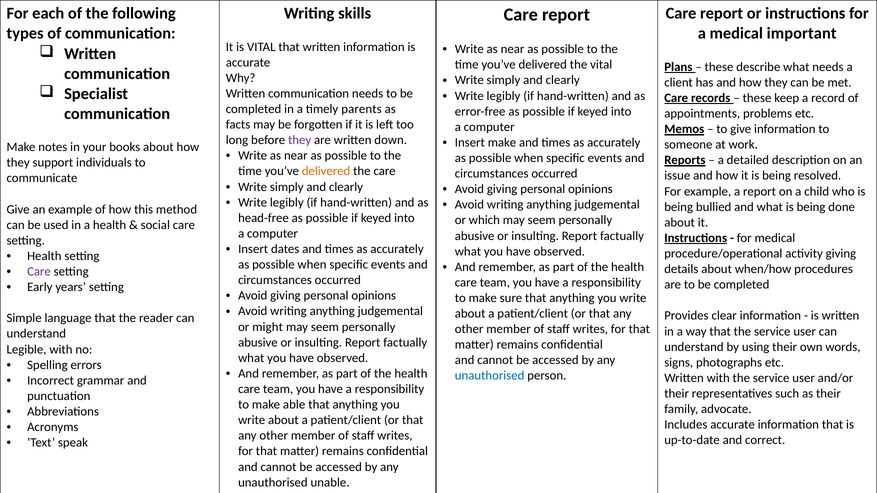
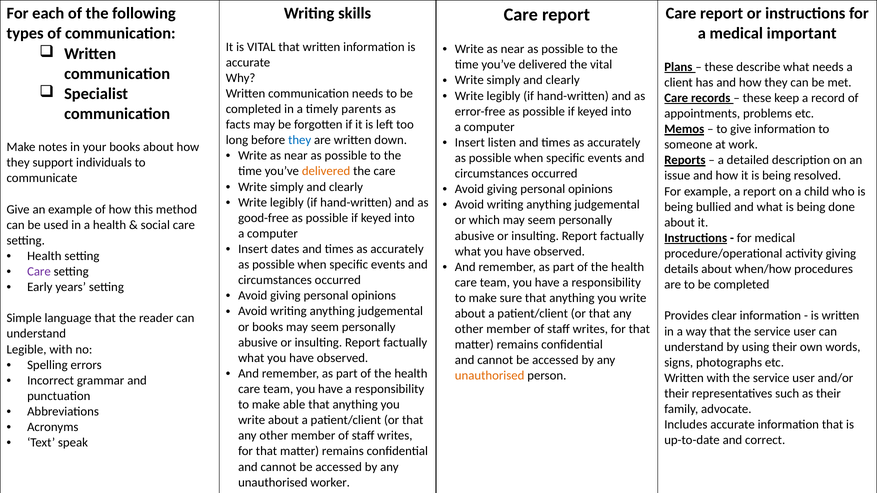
they colour: purple -> blue (300, 140)
Insert make: make -> listen (502, 143)
head-free: head-free -> good-free (263, 218)
or might: might -> books (268, 327)
unauthorised colour: blue -> orange (490, 376)
unable: unable -> worker (330, 483)
